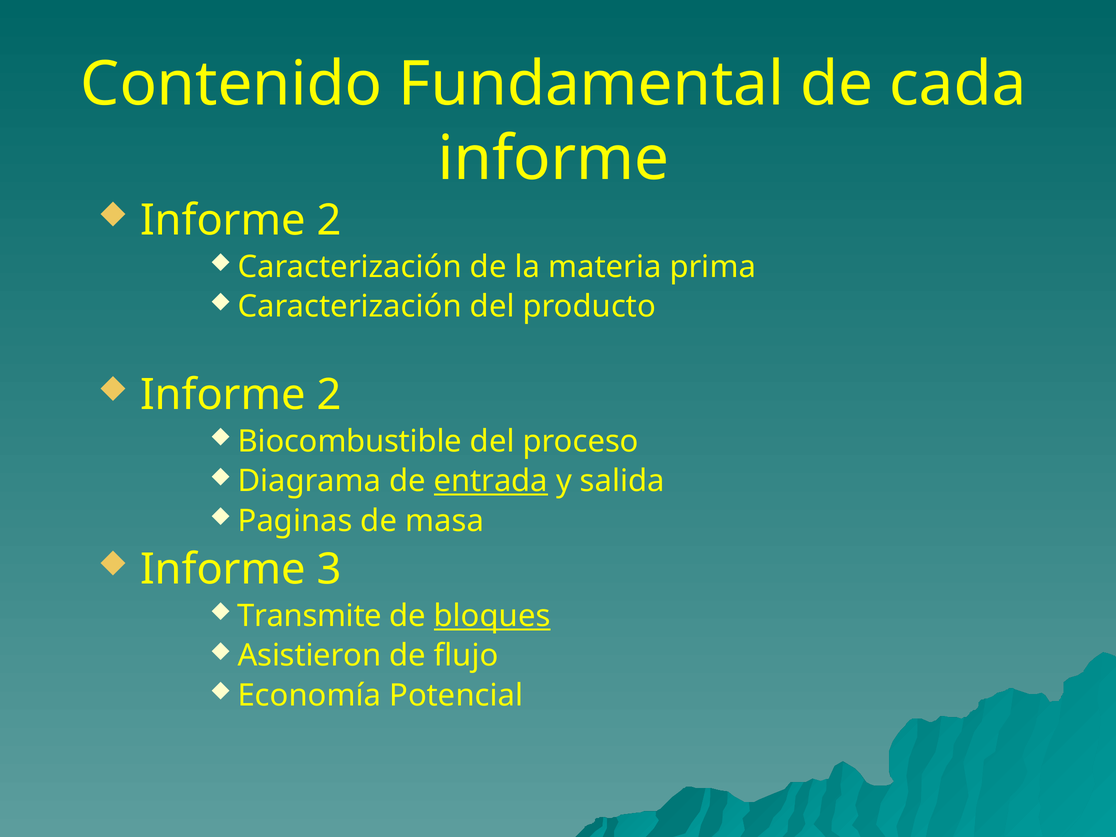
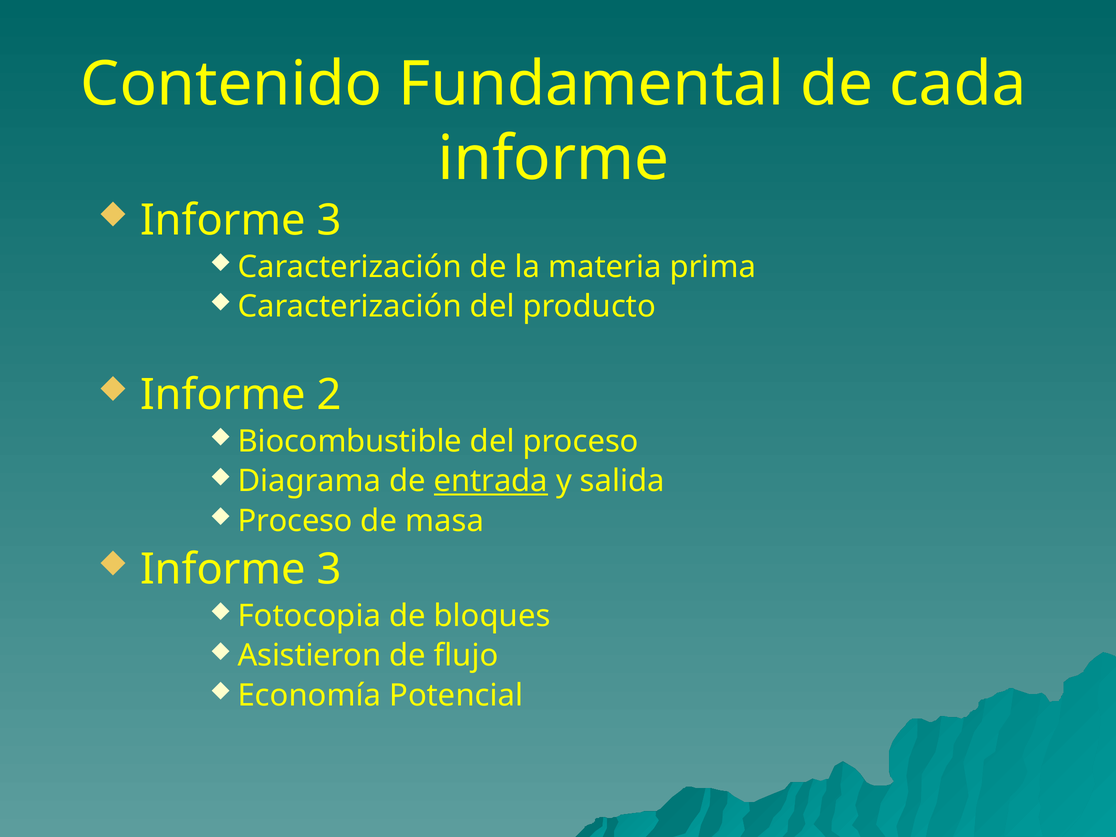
2: 2 -> 3 (329, 220)
Paginas: Paginas -> Proceso (295, 521)
Transmite: Transmite -> Fotocopia (309, 616)
bloques underline: present -> none (492, 616)
